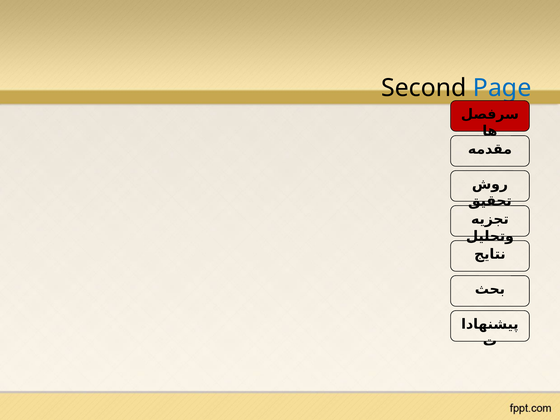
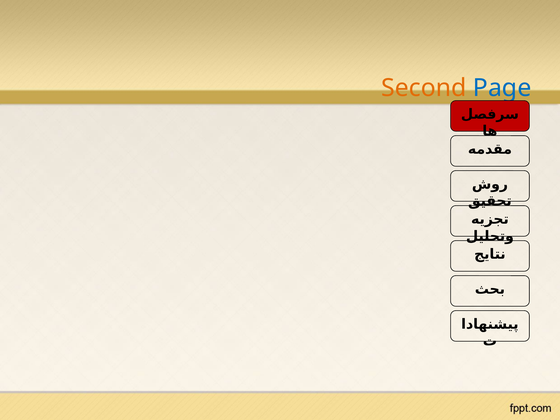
Second colour: black -> orange (424, 88)
